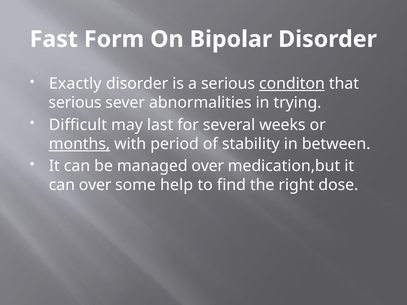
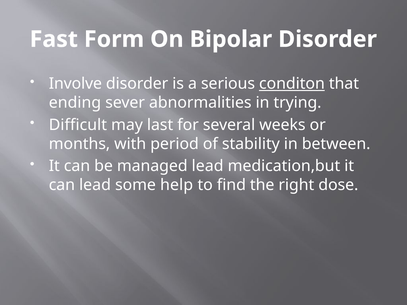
Exactly: Exactly -> Involve (75, 84)
serious: serious -> ending (75, 103)
months underline: present -> none (79, 144)
managed over: over -> lead (208, 166)
can over: over -> lead (95, 185)
